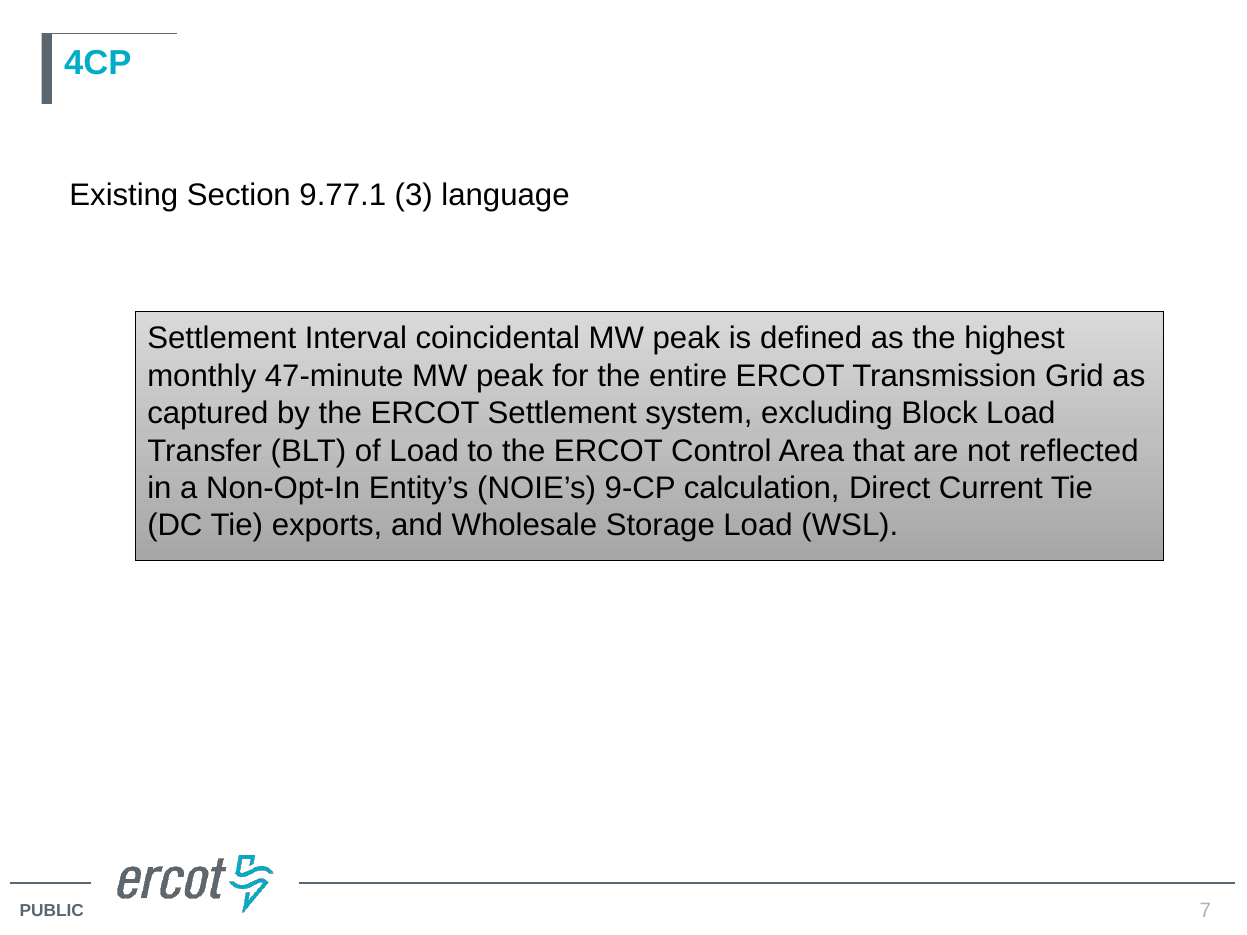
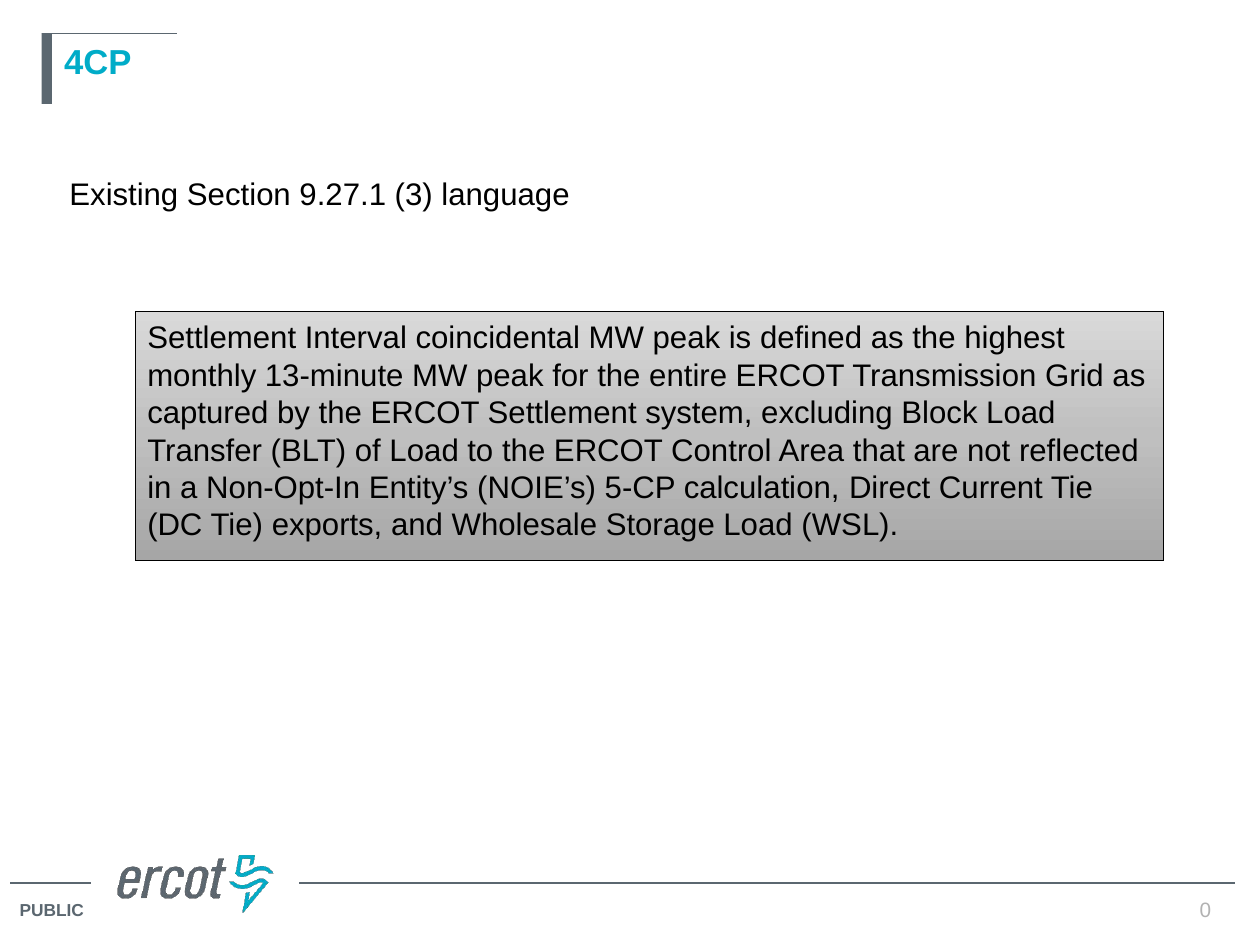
9.77.1: 9.77.1 -> 9.27.1 (343, 196)
47-minute: 47-minute -> 13-minute (334, 376)
9-CP: 9-CP -> 5-CP (640, 488)
7: 7 -> 0 (1205, 911)
